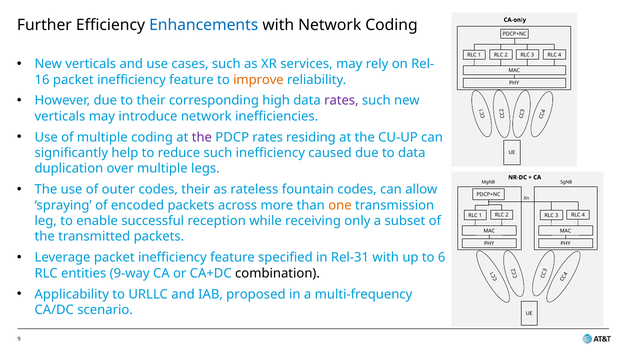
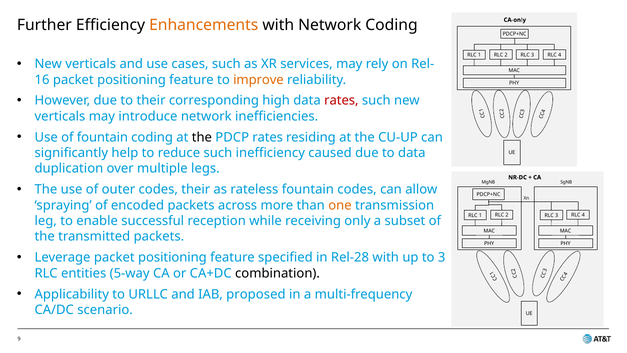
Enhancements colour: blue -> orange (204, 25)
inefficiency: inefficiency -> positioning (131, 80)
rates colour: purple -> red (341, 101)
of multiple: multiple -> fountain (102, 137)
the colour: purple -> black (202, 137)
Leverage packet inefficiency: inefficiency -> positioning (172, 257)
Rel-31: Rel-31 -> Rel-28 (350, 257)
to 6: 6 -> 3 (442, 257)
9-way: 9-way -> 5-way (130, 273)
